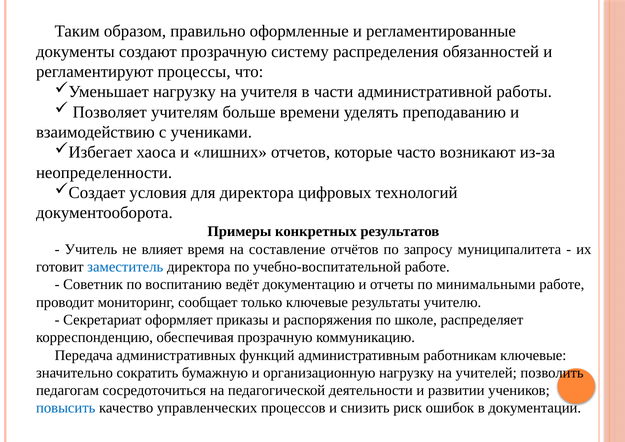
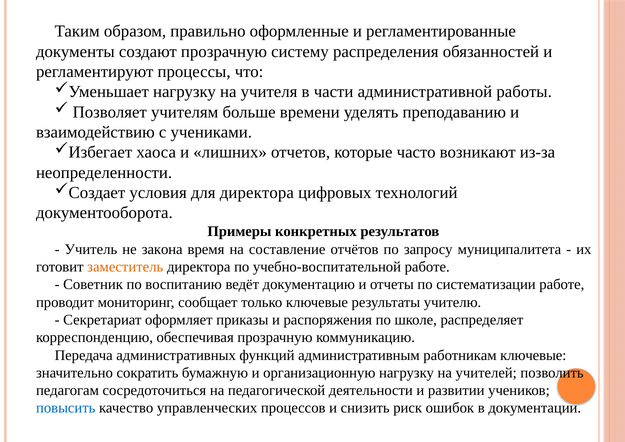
влияет: влияет -> закона (162, 249)
заместитель colour: blue -> orange (125, 267)
минимальными: минимальными -> систематизации (486, 284)
